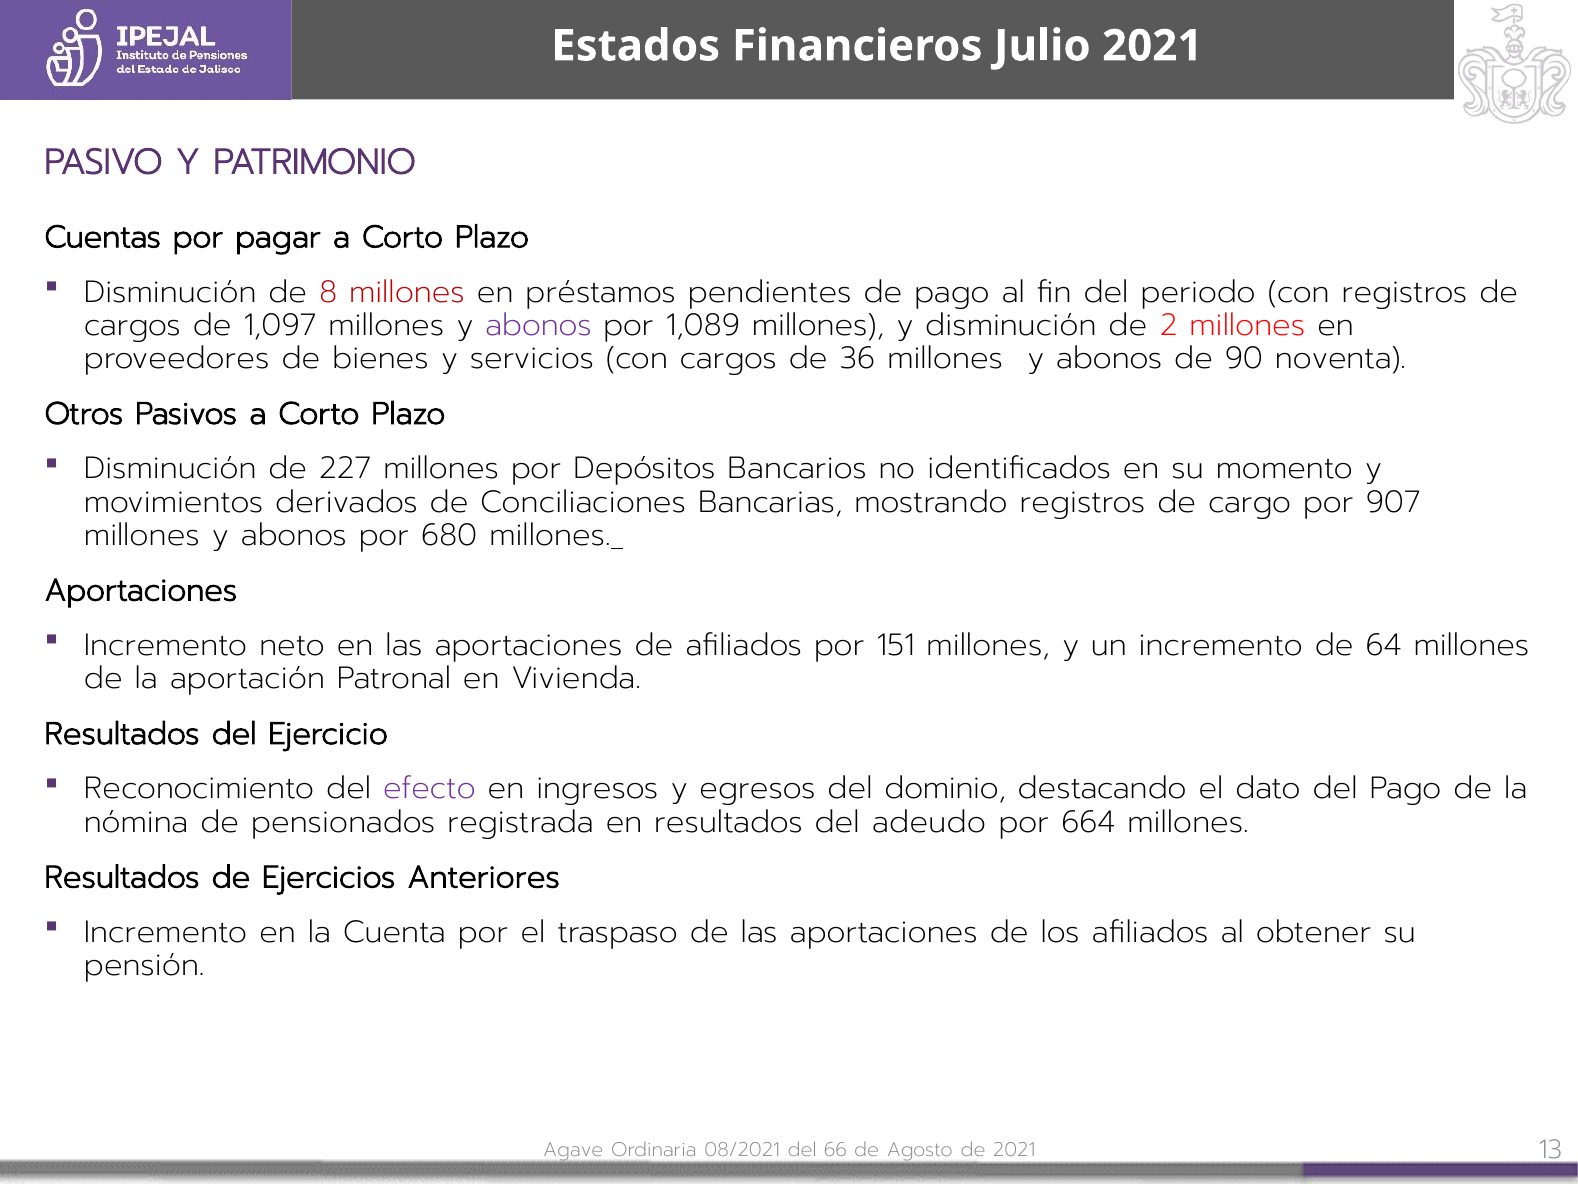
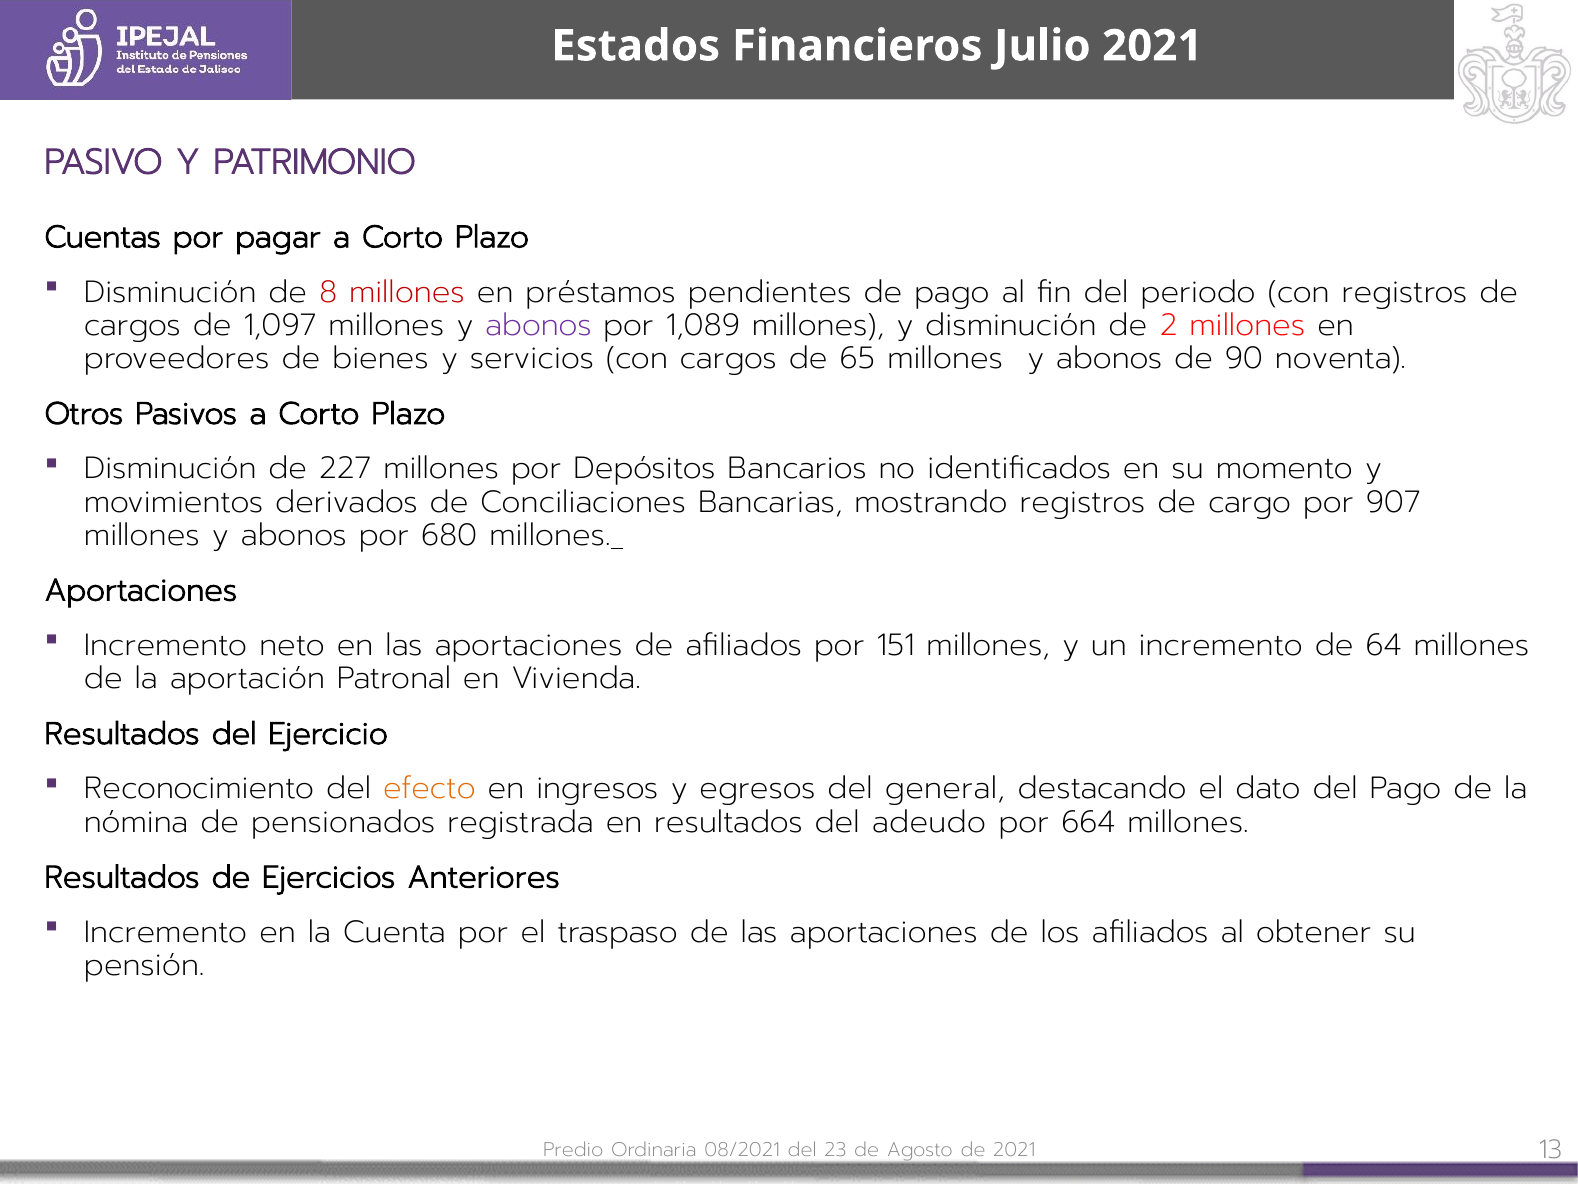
36: 36 -> 65 (857, 358)
efecto colour: purple -> orange (430, 789)
dominio: dominio -> general (945, 789)
Agave: Agave -> Predio (573, 1150)
66: 66 -> 23 (835, 1150)
